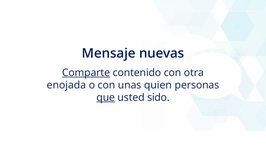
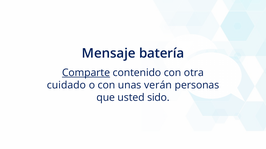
nuevas: nuevas -> batería (162, 54)
enojada: enojada -> cuidado (66, 85)
quien: quien -> verán (158, 85)
que underline: present -> none (106, 98)
